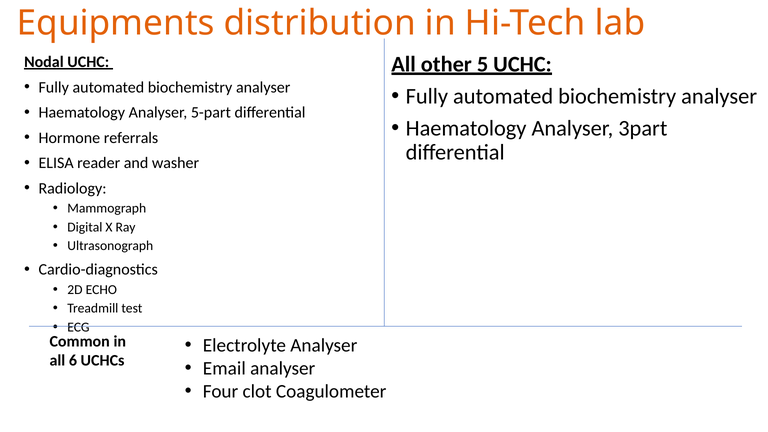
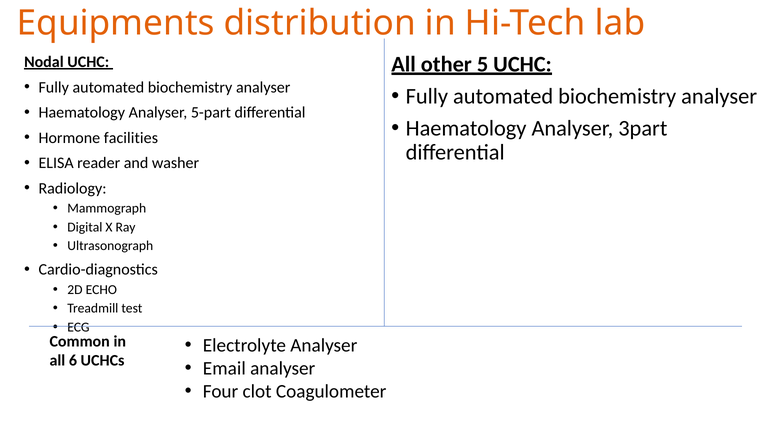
referrals: referrals -> facilities (131, 138)
